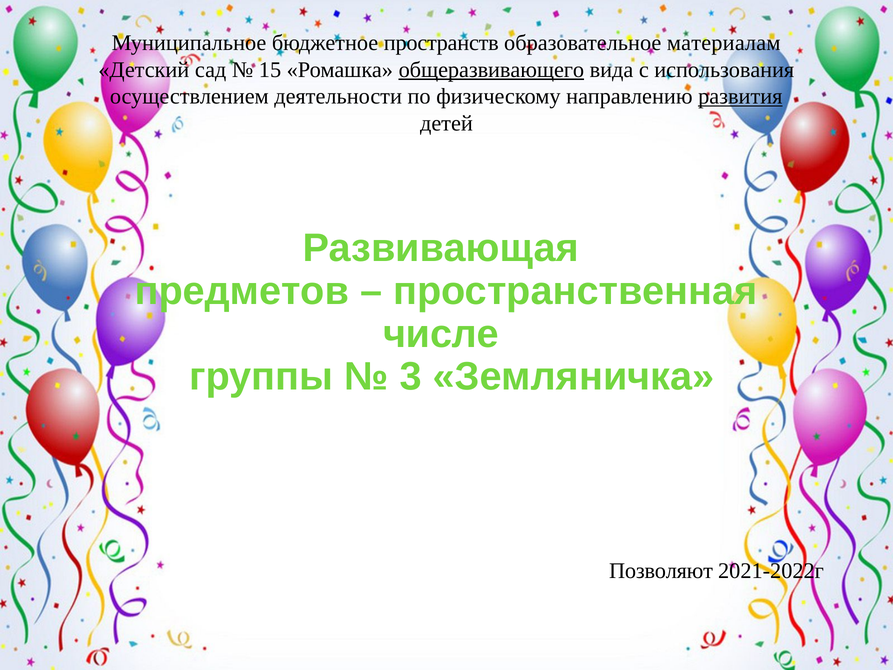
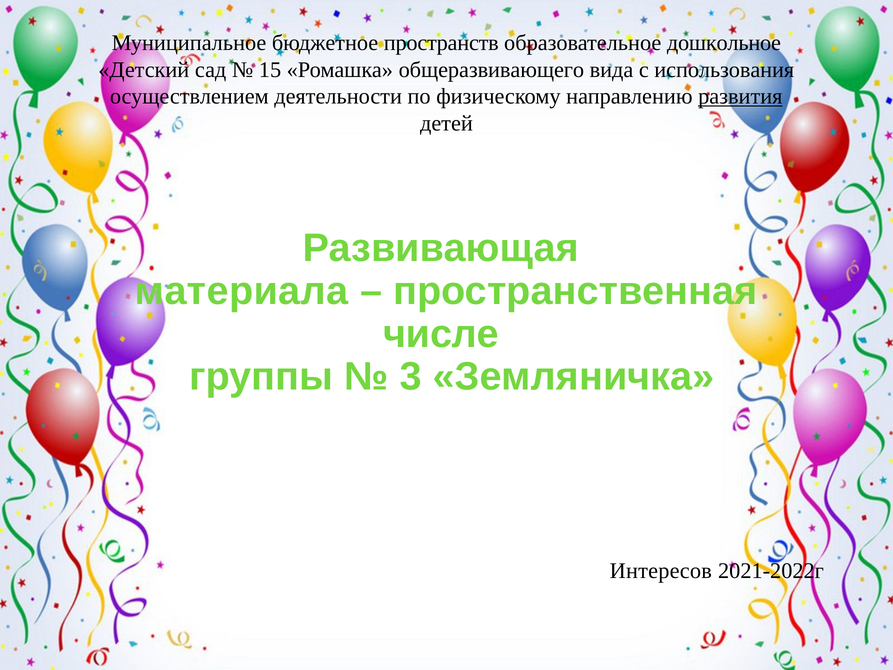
материалам: материалам -> дошкольное (724, 43)
общеразвивающего underline: present -> none (491, 70)
предметов: предметов -> материала (242, 291)
Позволяют: Позволяют -> Интересов (661, 571)
